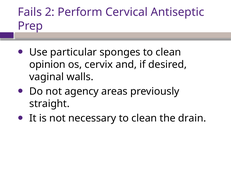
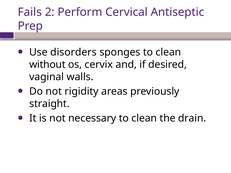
particular: particular -> disorders (73, 52)
opinion: opinion -> without (47, 65)
agency: agency -> rigidity (82, 92)
